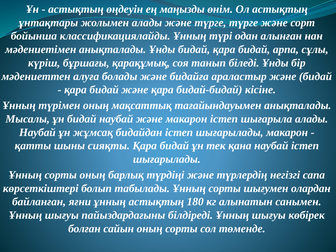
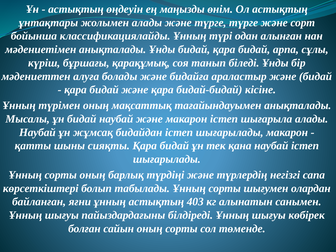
180: 180 -> 403 (195, 202)
